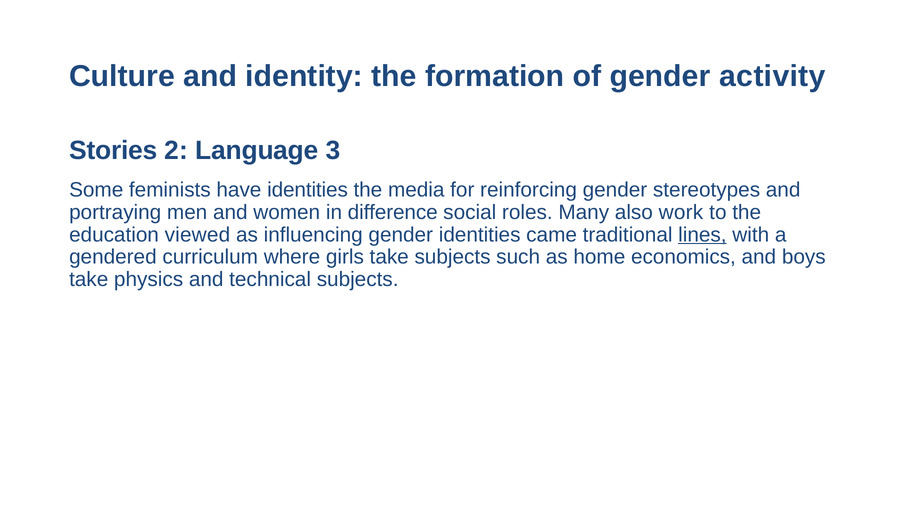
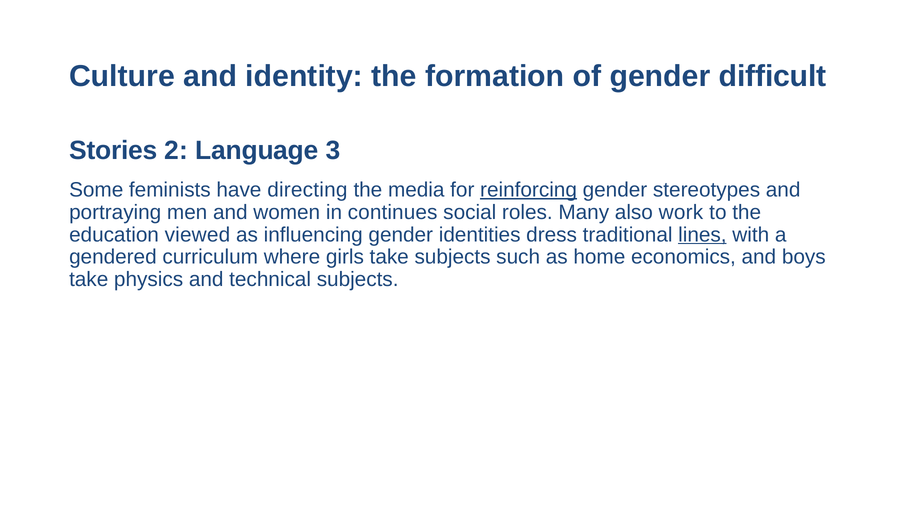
activity: activity -> difficult (773, 76)
have identities: identities -> directing (307, 190)
reinforcing underline: none -> present (529, 190)
difference: difference -> continues (393, 212)
came: came -> dress (552, 235)
